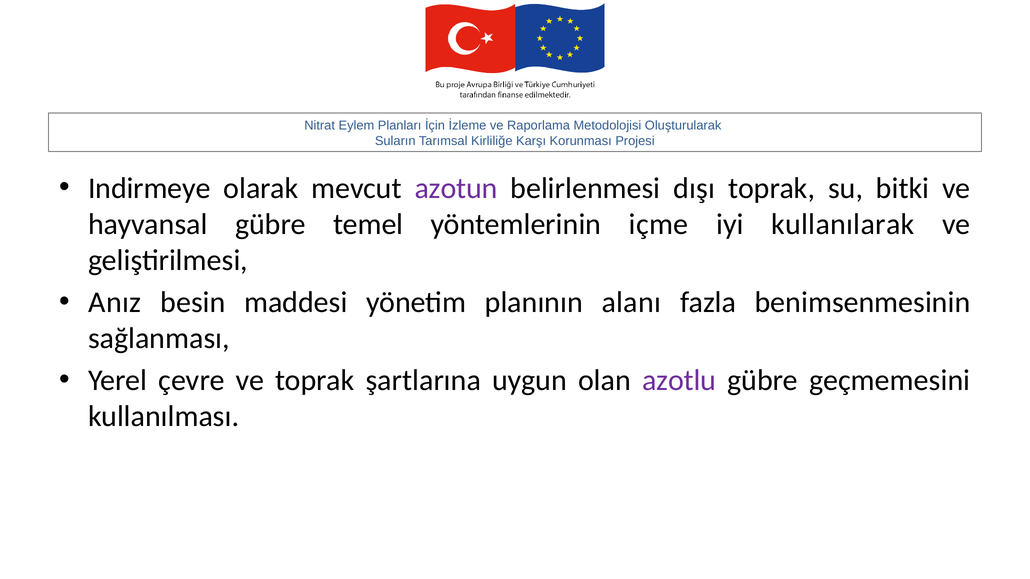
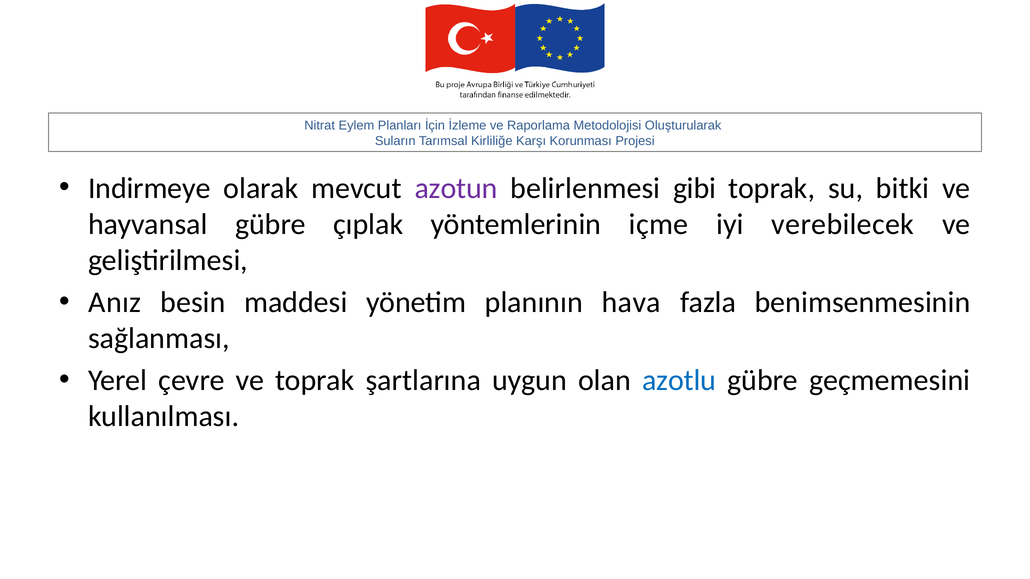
dışı: dışı -> gibi (695, 188)
temel: temel -> çıplak (368, 224)
kullanılarak: kullanılarak -> verebilecek (843, 224)
alanı: alanı -> hava (631, 303)
azotlu colour: purple -> blue (679, 381)
